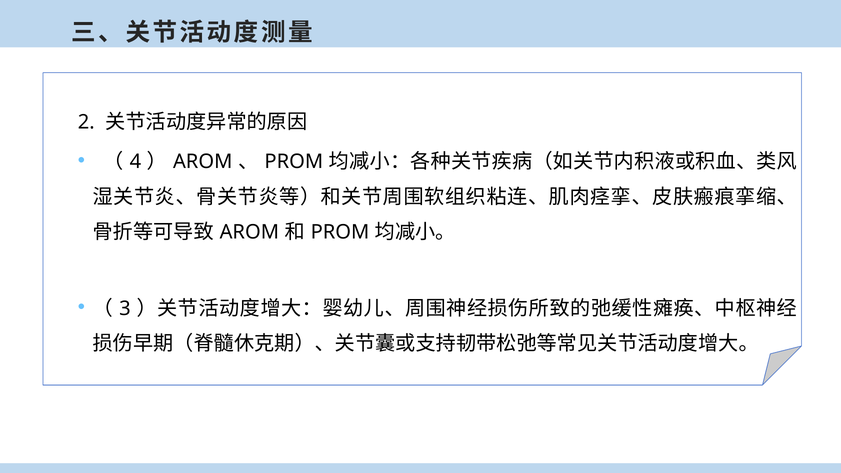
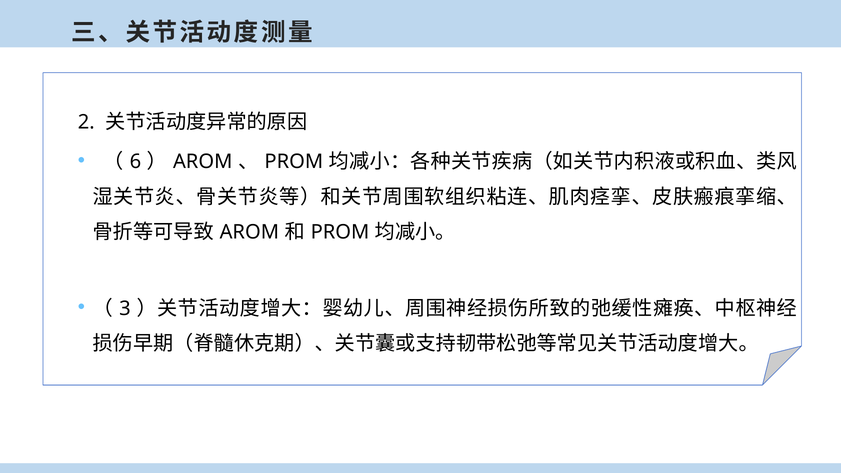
4: 4 -> 6 (135, 162)
